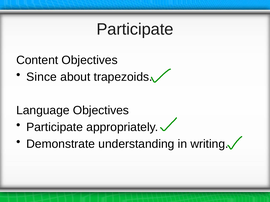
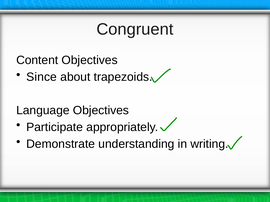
Participate: Participate -> Congruent (135, 29)
